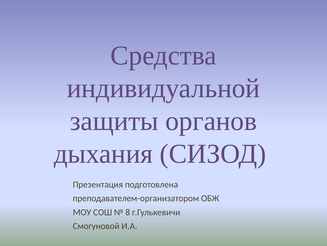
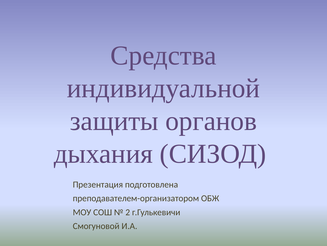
8: 8 -> 2 (128, 212)
